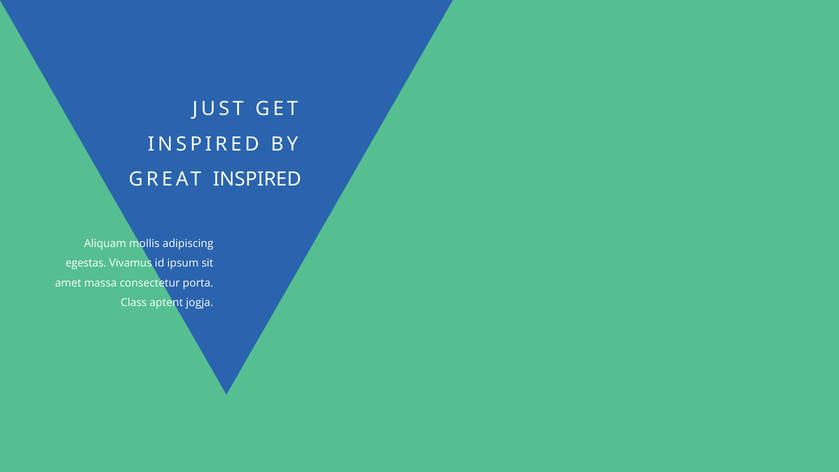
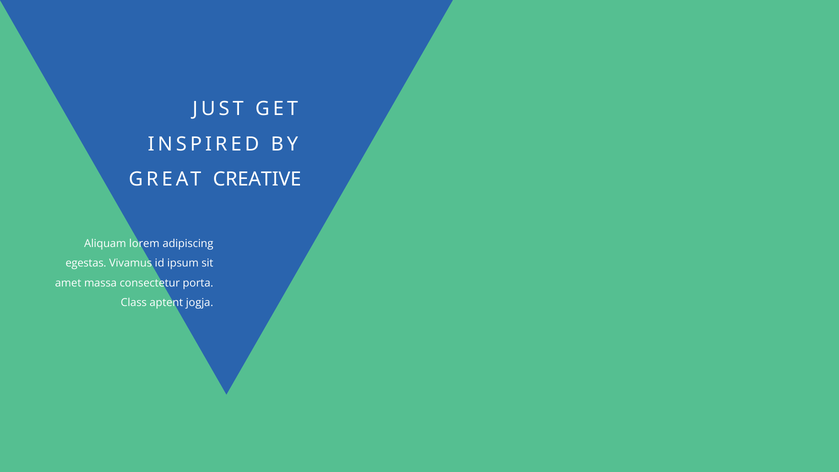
GREAT INSPIRED: INSPIRED -> CREATIVE (257, 179)
mollis: mollis -> lorem (144, 244)
